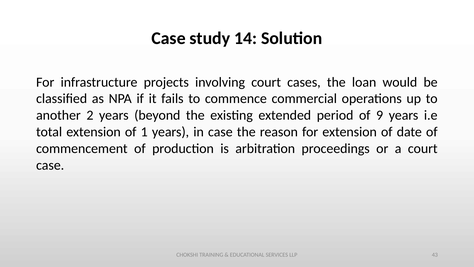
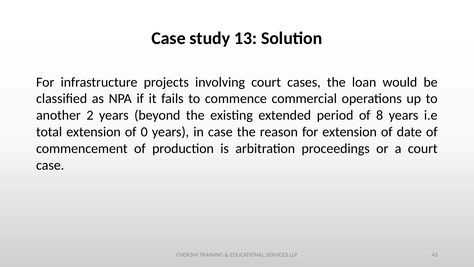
14: 14 -> 13 (246, 38)
9: 9 -> 8 (380, 115)
1: 1 -> 0 (144, 132)
